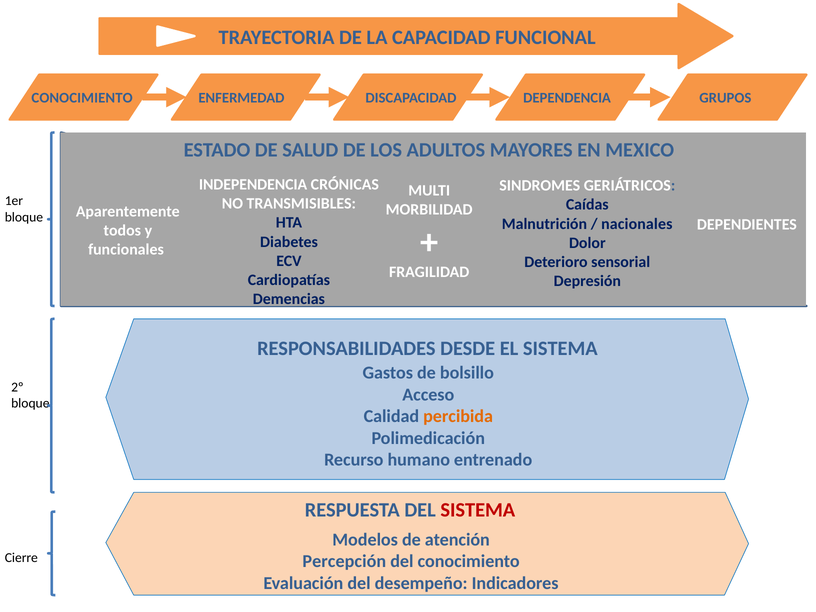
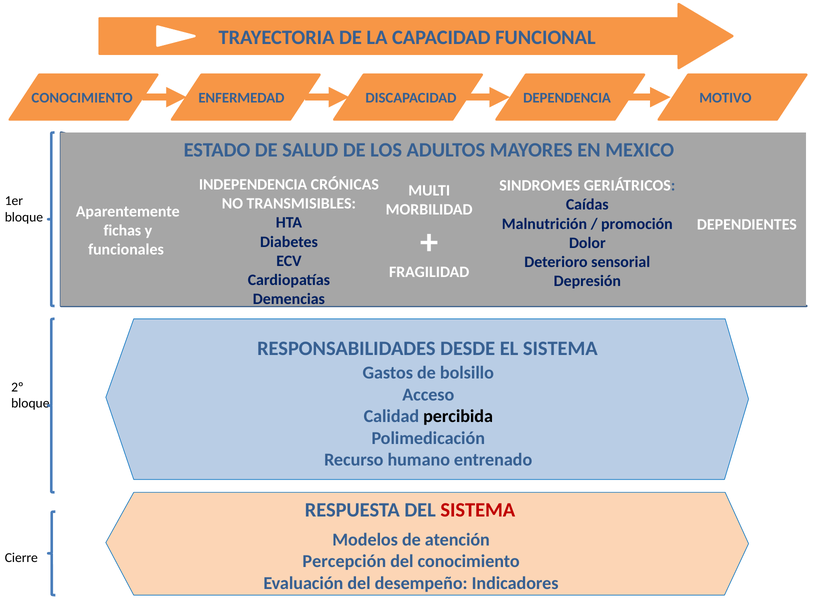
GRUPOS: GRUPOS -> MOTIVO (725, 98)
nacionales: nacionales -> promoción (637, 224)
todos: todos -> fichas (122, 230)
percibida colour: orange -> black (458, 416)
